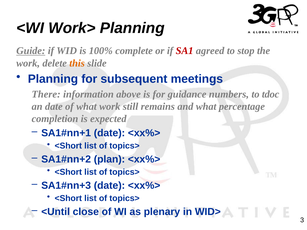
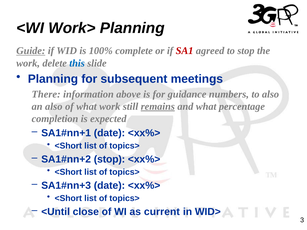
this colour: orange -> blue (77, 63)
to tdoc: tdoc -> also (271, 94)
an date: date -> also (54, 107)
remains underline: none -> present (158, 107)
plan: plan -> stop (109, 159)
plenary: plenary -> current (162, 212)
